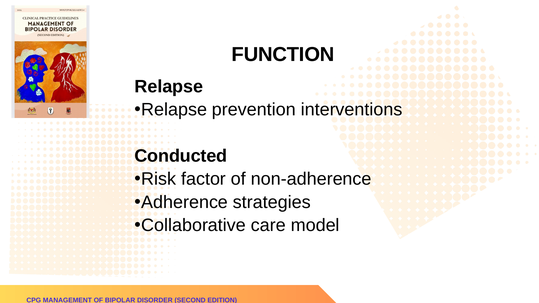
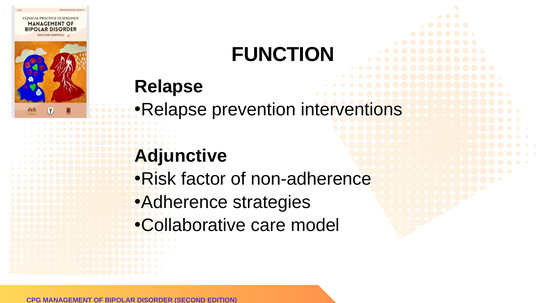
Conducted: Conducted -> Adjunctive (181, 156)
